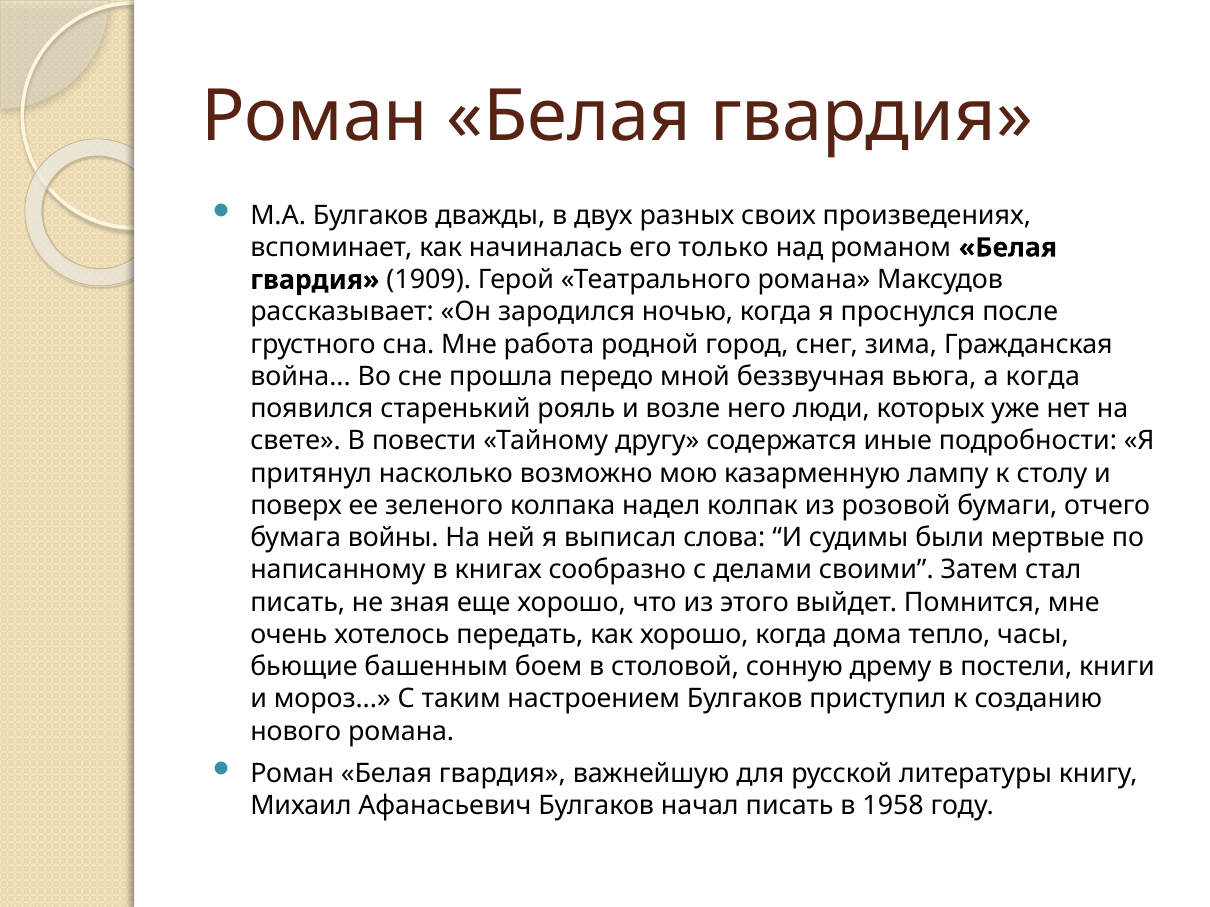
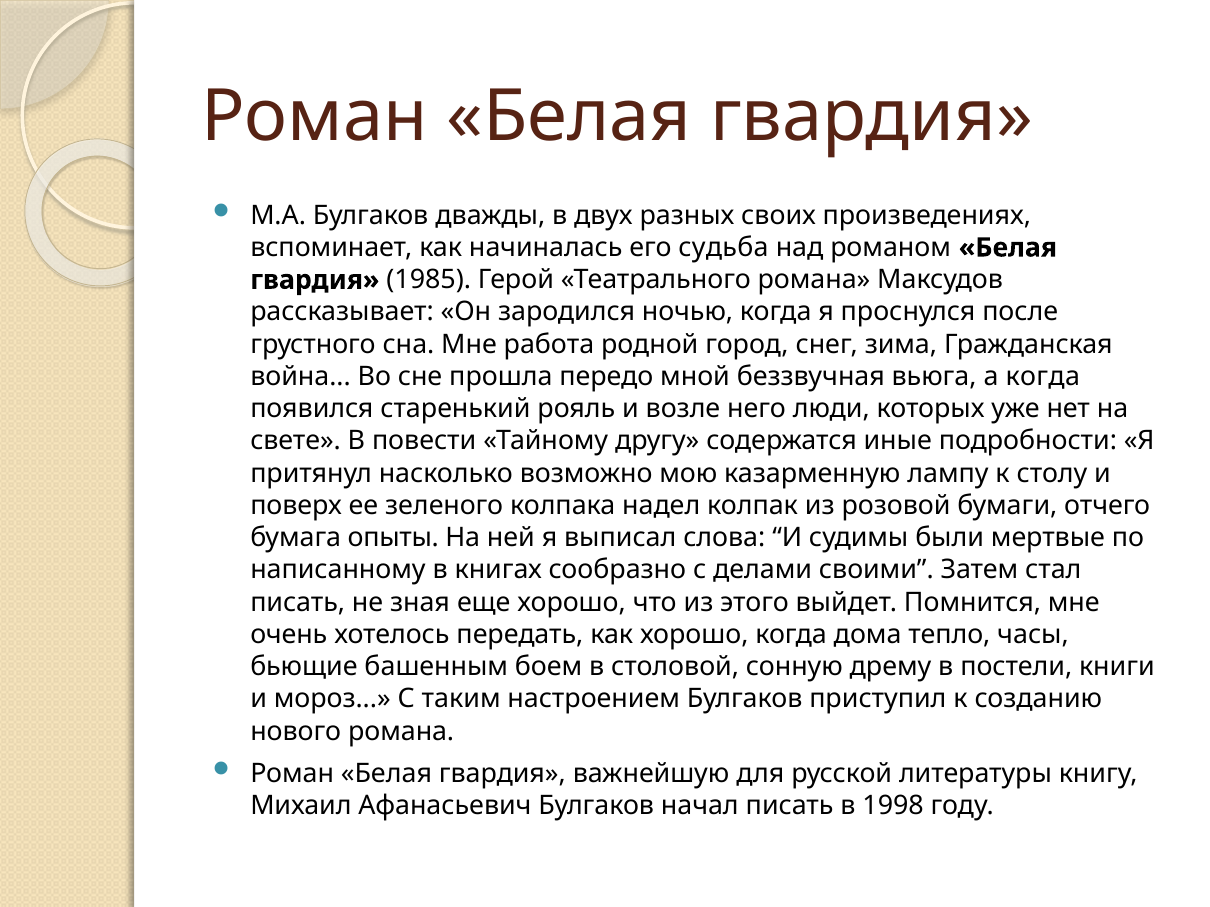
только: только -> судьба (723, 248)
1909: 1909 -> 1985 (429, 280)
войны: войны -> опыты (393, 538)
1958: 1958 -> 1998 (893, 806)
